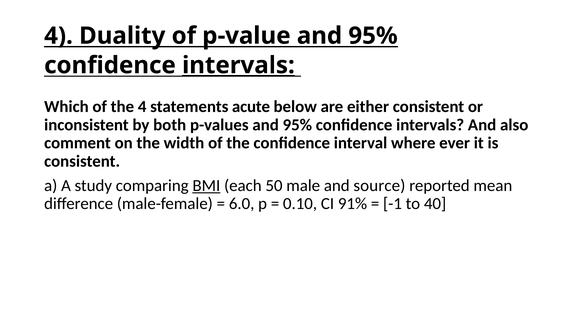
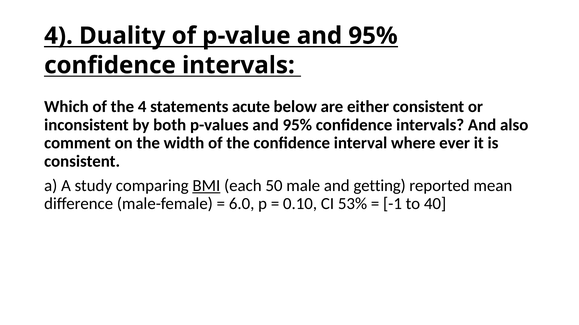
intervals underline: present -> none (238, 65)
source: source -> getting (380, 186)
91%: 91% -> 53% (353, 204)
